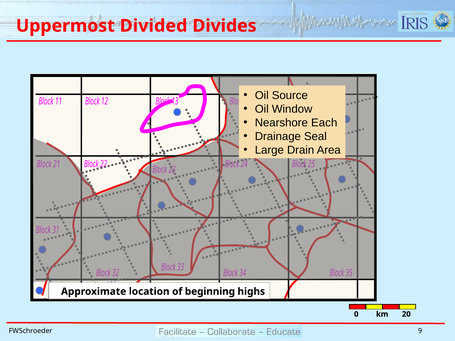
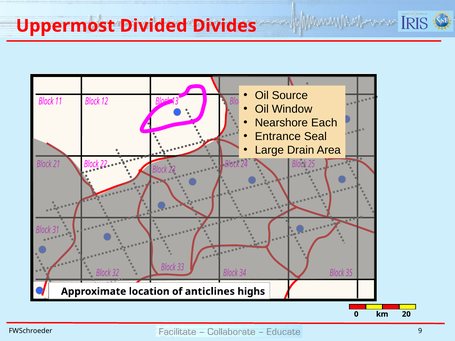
Drainage: Drainage -> Entrance (278, 136)
beginning: beginning -> anticlines (210, 292)
